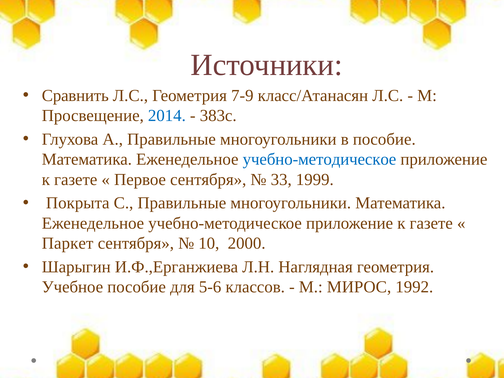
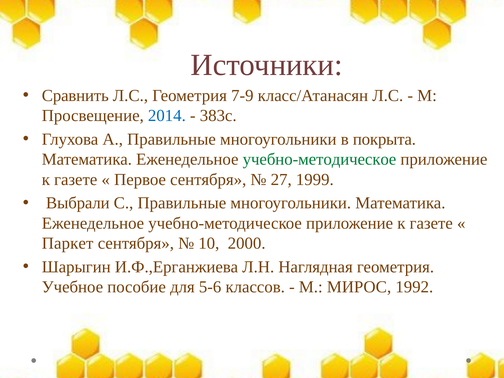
в пособие: пособие -> покрыта (384, 139)
учебно-методическое colour: blue -> green (319, 159)
33: 33 -> 27 (281, 180)
Покрыта: Покрыта -> Выбрали (78, 203)
